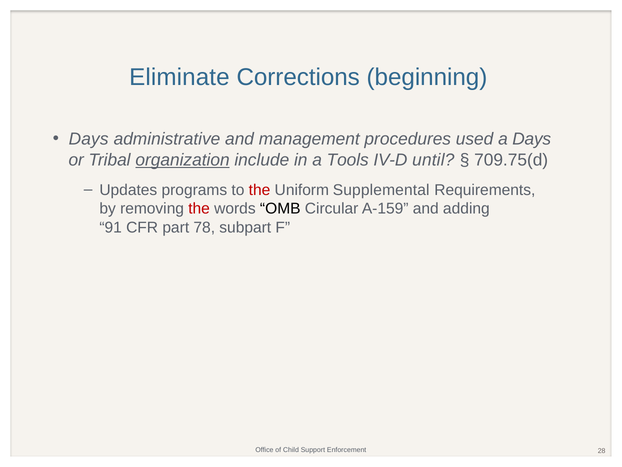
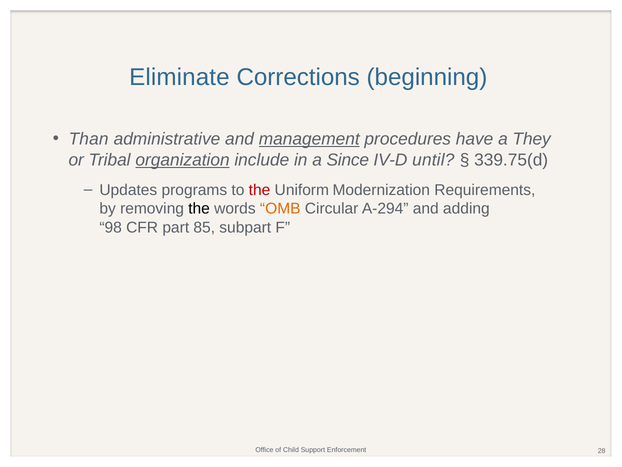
Days: Days -> Than (89, 139)
management underline: none -> present (309, 139)
used: used -> have (475, 139)
a Days: Days -> They (532, 139)
Tools: Tools -> Since (348, 160)
709.75(d: 709.75(d -> 339.75(d (511, 160)
Supplemental: Supplemental -> Modernization (381, 190)
the colour: red -> black (199, 208)
OMB colour: black -> orange (280, 208)
A-159: A-159 -> A-294 (385, 208)
91: 91 -> 98 (111, 227)
78: 78 -> 85 (204, 227)
